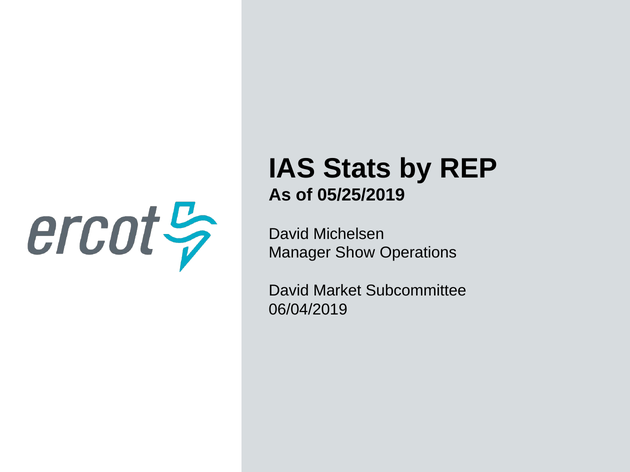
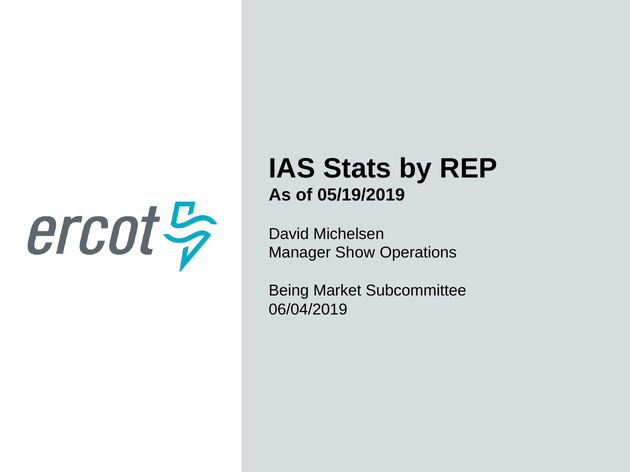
05/25/2019: 05/25/2019 -> 05/19/2019 (361, 195)
David: David -> Being (289, 291)
